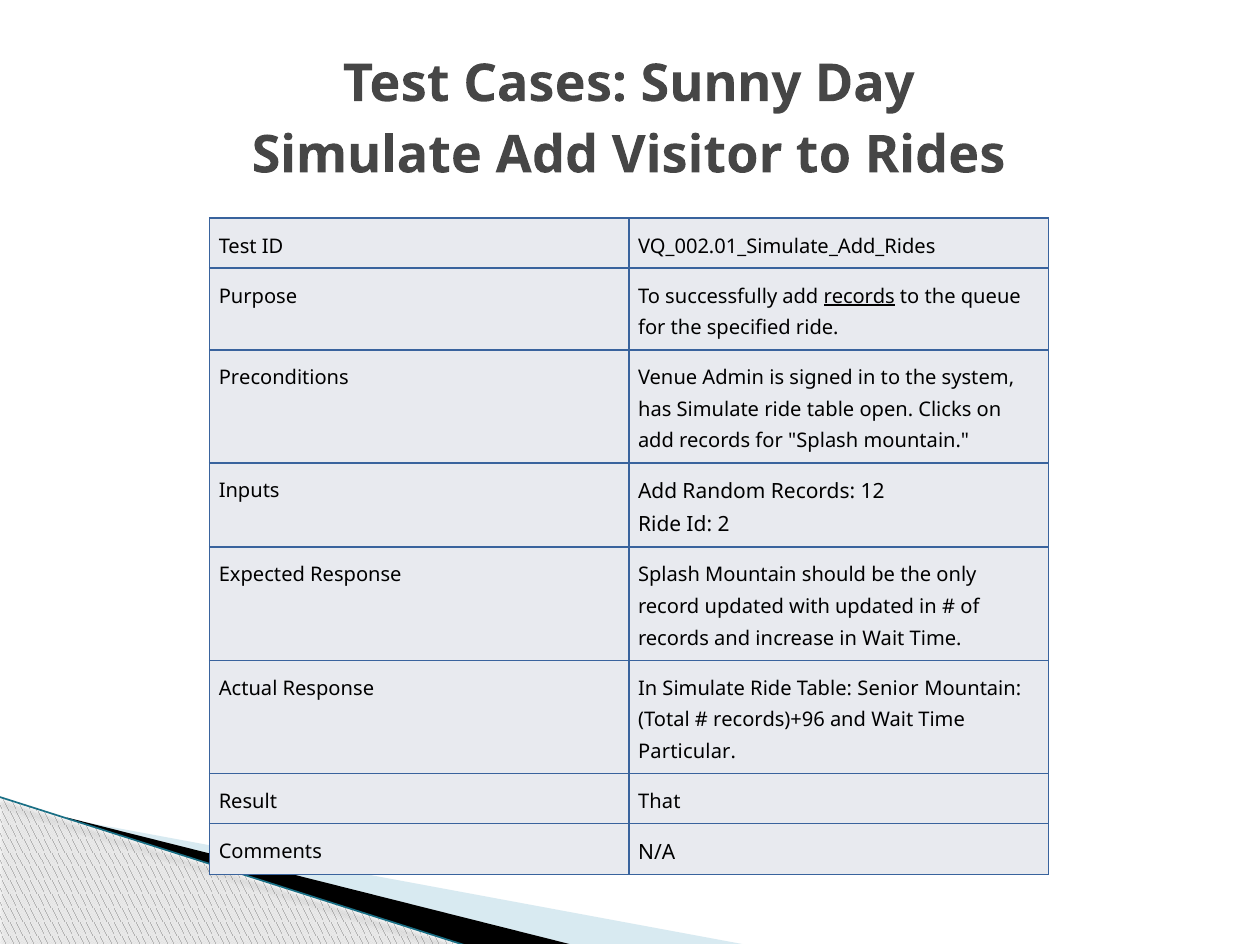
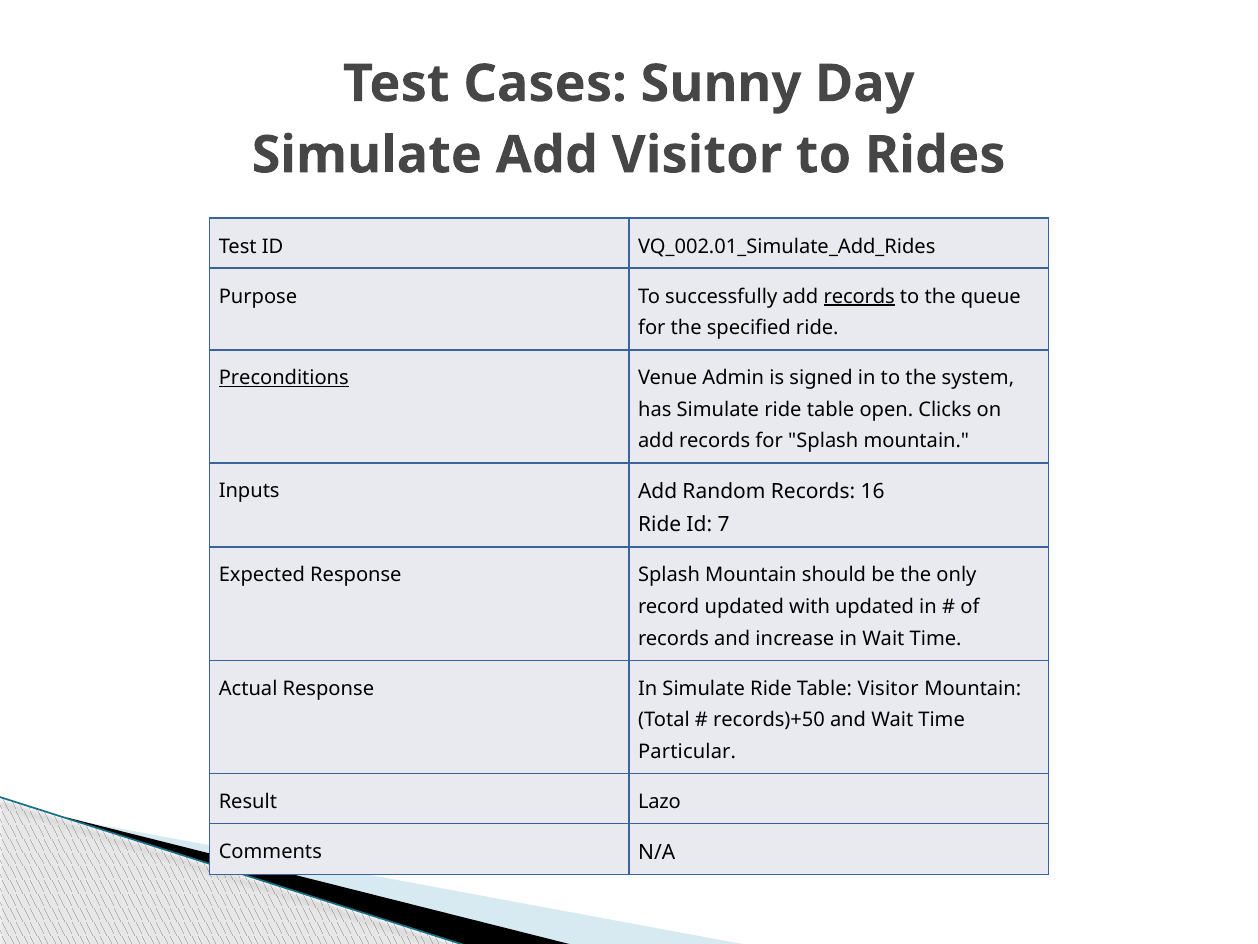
Preconditions underline: none -> present (284, 378)
12: 12 -> 16 (873, 492)
2: 2 -> 7 (724, 525)
Table Senior: Senior -> Visitor (888, 688)
records)+96: records)+96 -> records)+50 (769, 720)
That: That -> Lazo (659, 801)
